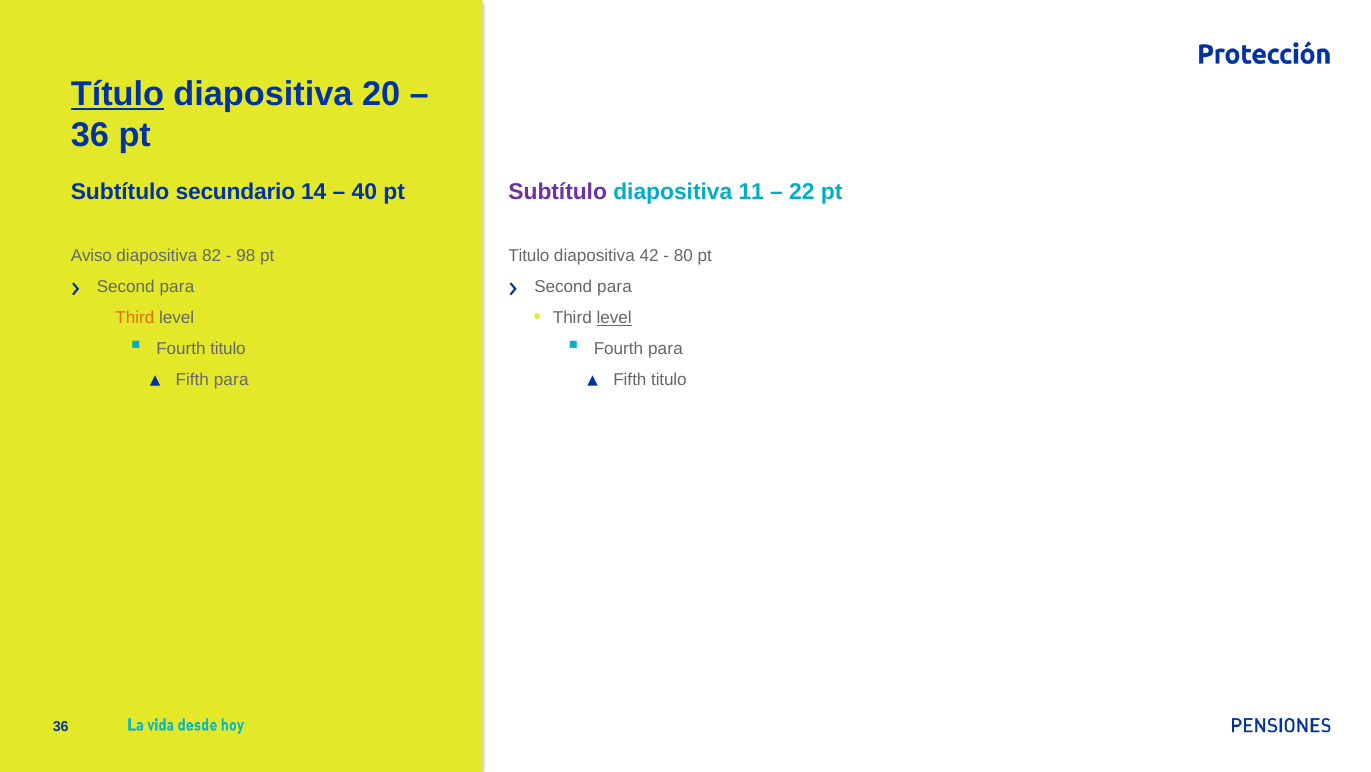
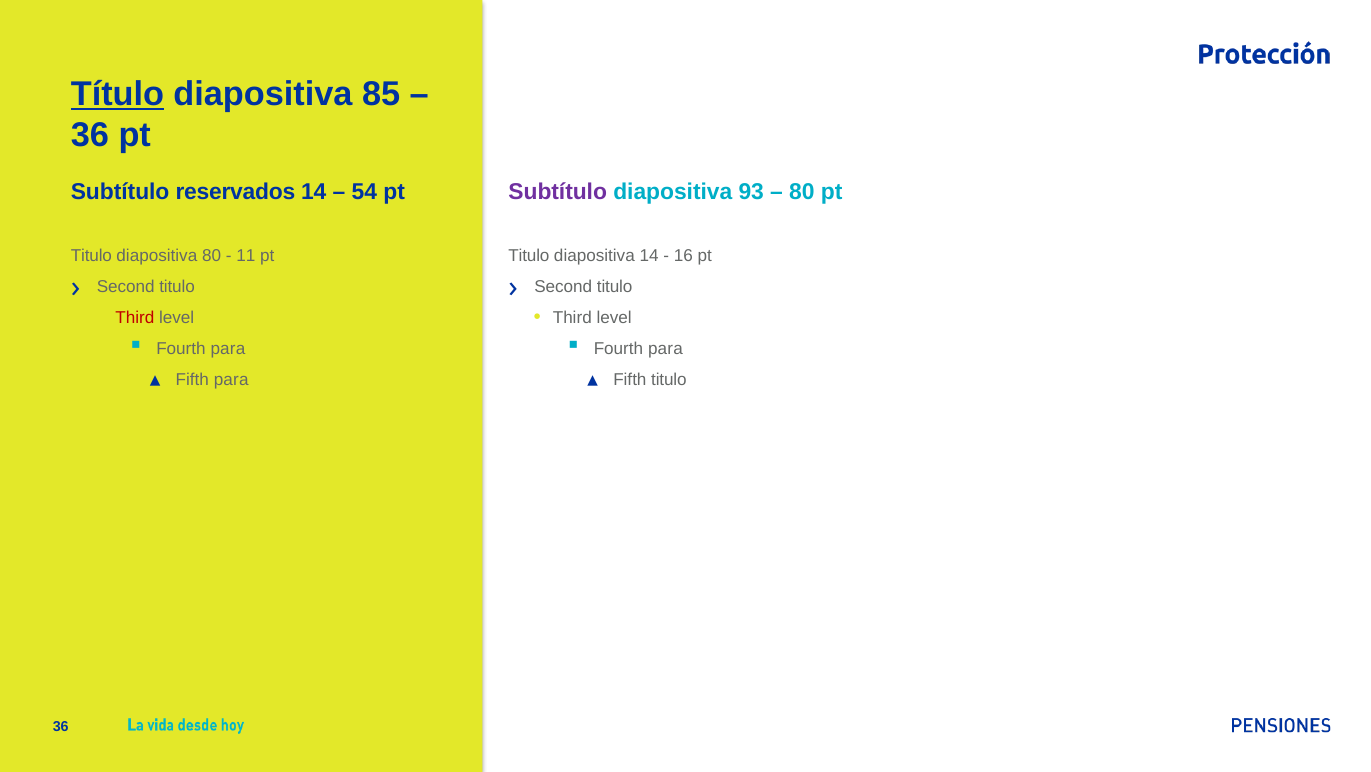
20: 20 -> 85 (381, 94)
secundario: secundario -> reservados (235, 191)
40: 40 -> 54 (364, 191)
11: 11 -> 93 (751, 191)
22: 22 -> 80 (802, 191)
Aviso: Aviso -> Titulo (91, 256)
diapositiva 82: 82 -> 80 (212, 256)
98: 98 -> 11 (246, 256)
diapositiva 42: 42 -> 14 (649, 256)
80: 80 -> 16 (683, 256)
para: para -> titulo (177, 287)
para: para -> titulo (615, 287)
Third colour: orange -> red (135, 318)
level underline: present -> none (614, 318)
titulo: titulo -> para (228, 349)
